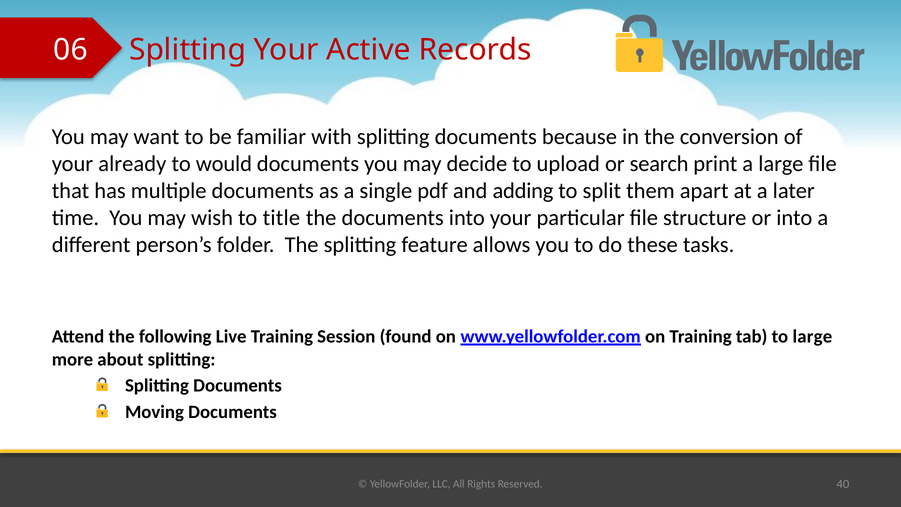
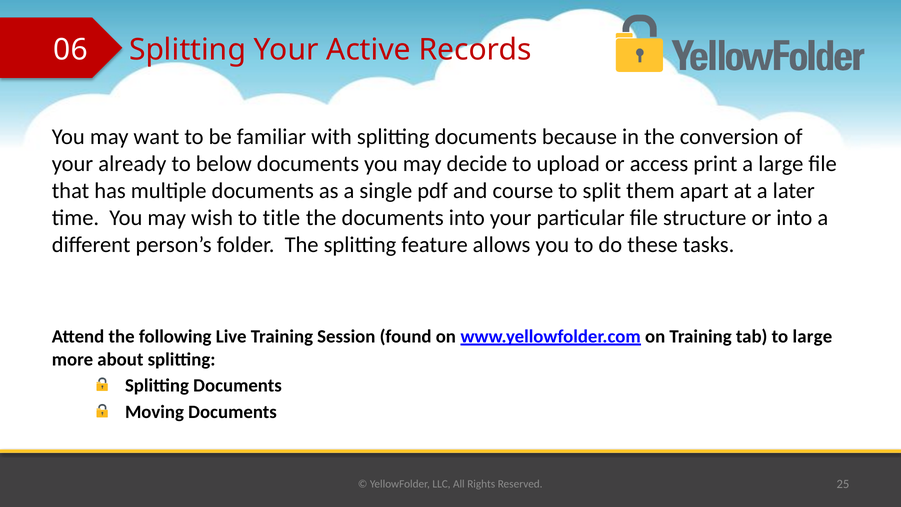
would: would -> below (224, 164)
search: search -> access (659, 164)
adding: adding -> course (523, 191)
40: 40 -> 25 (843, 484)
